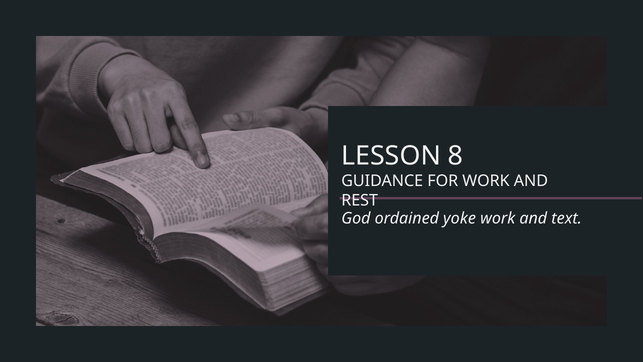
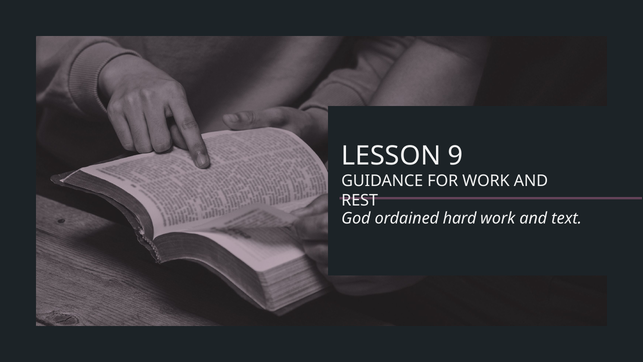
8: 8 -> 9 (456, 156)
yoke: yoke -> hard (460, 218)
